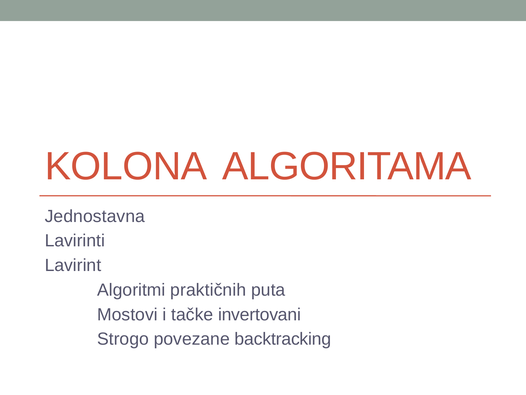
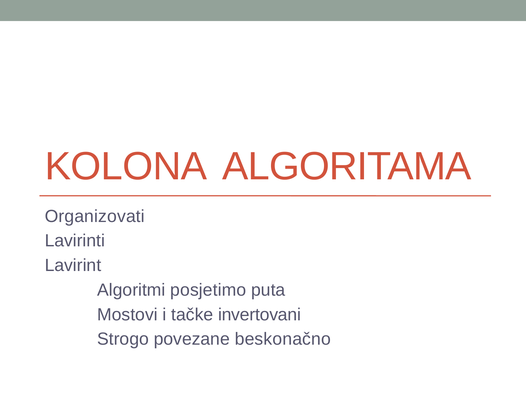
Jednostavna: Jednostavna -> Organizovati (95, 216)
praktičnih: praktičnih -> posjetimo (208, 290)
backtracking: backtracking -> beskonačno (283, 339)
